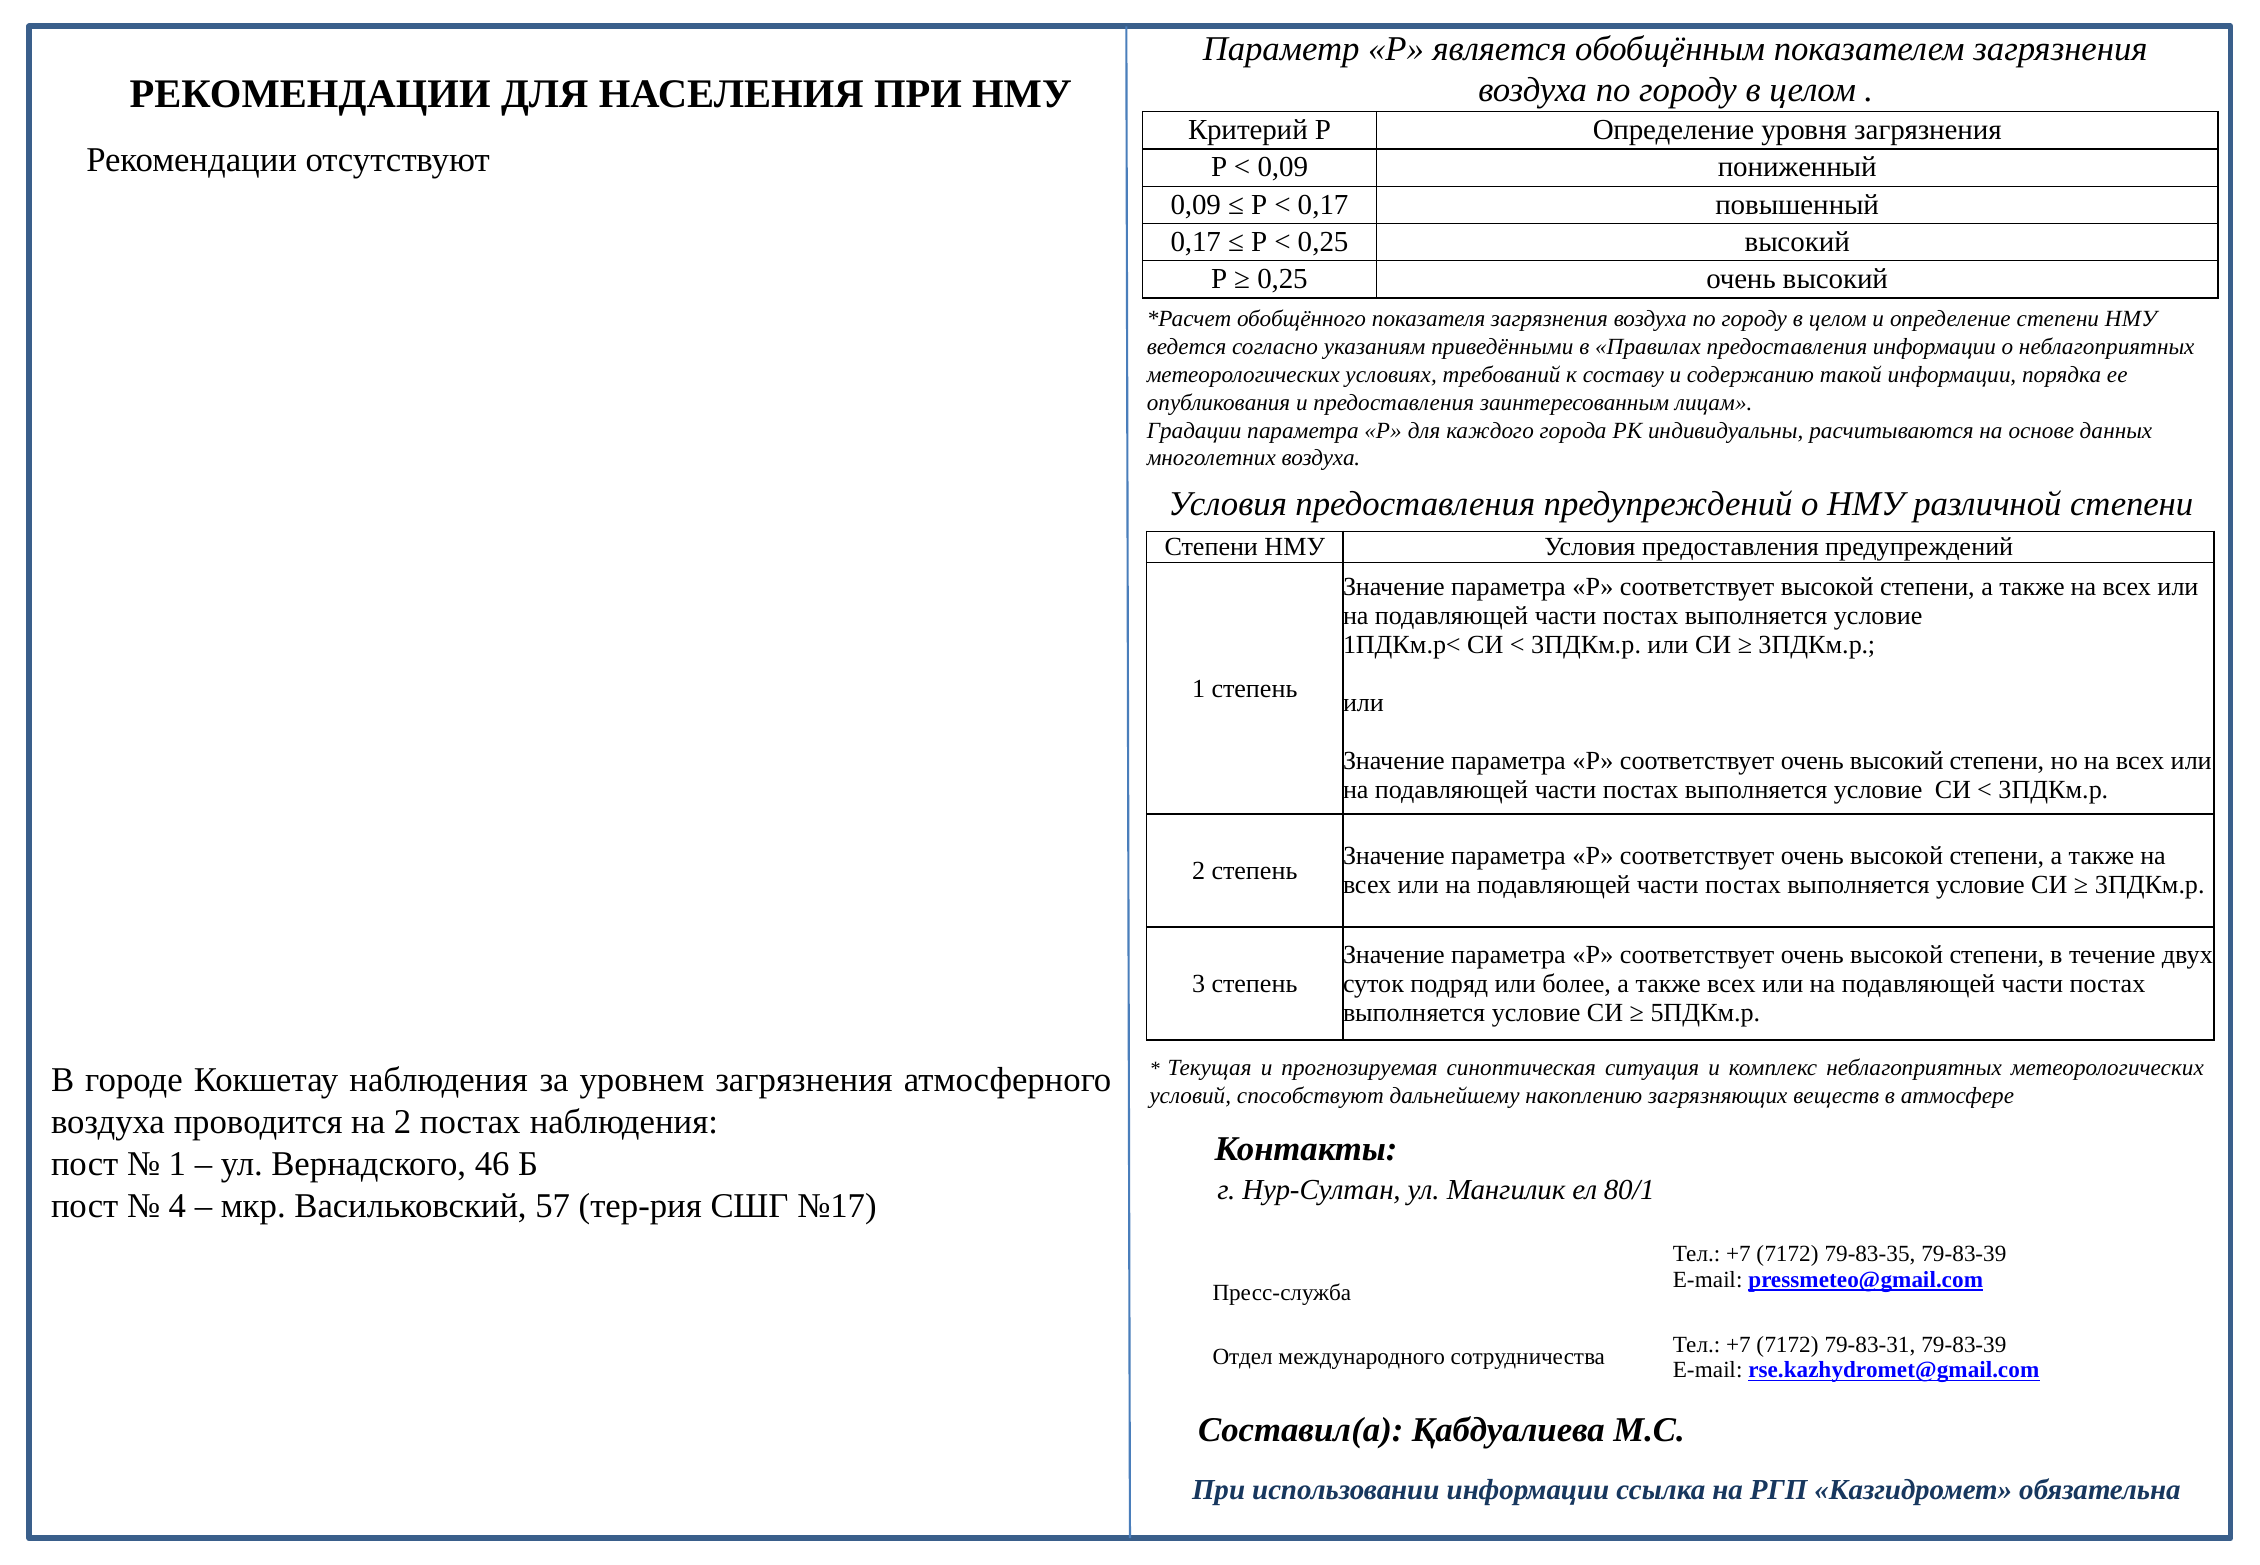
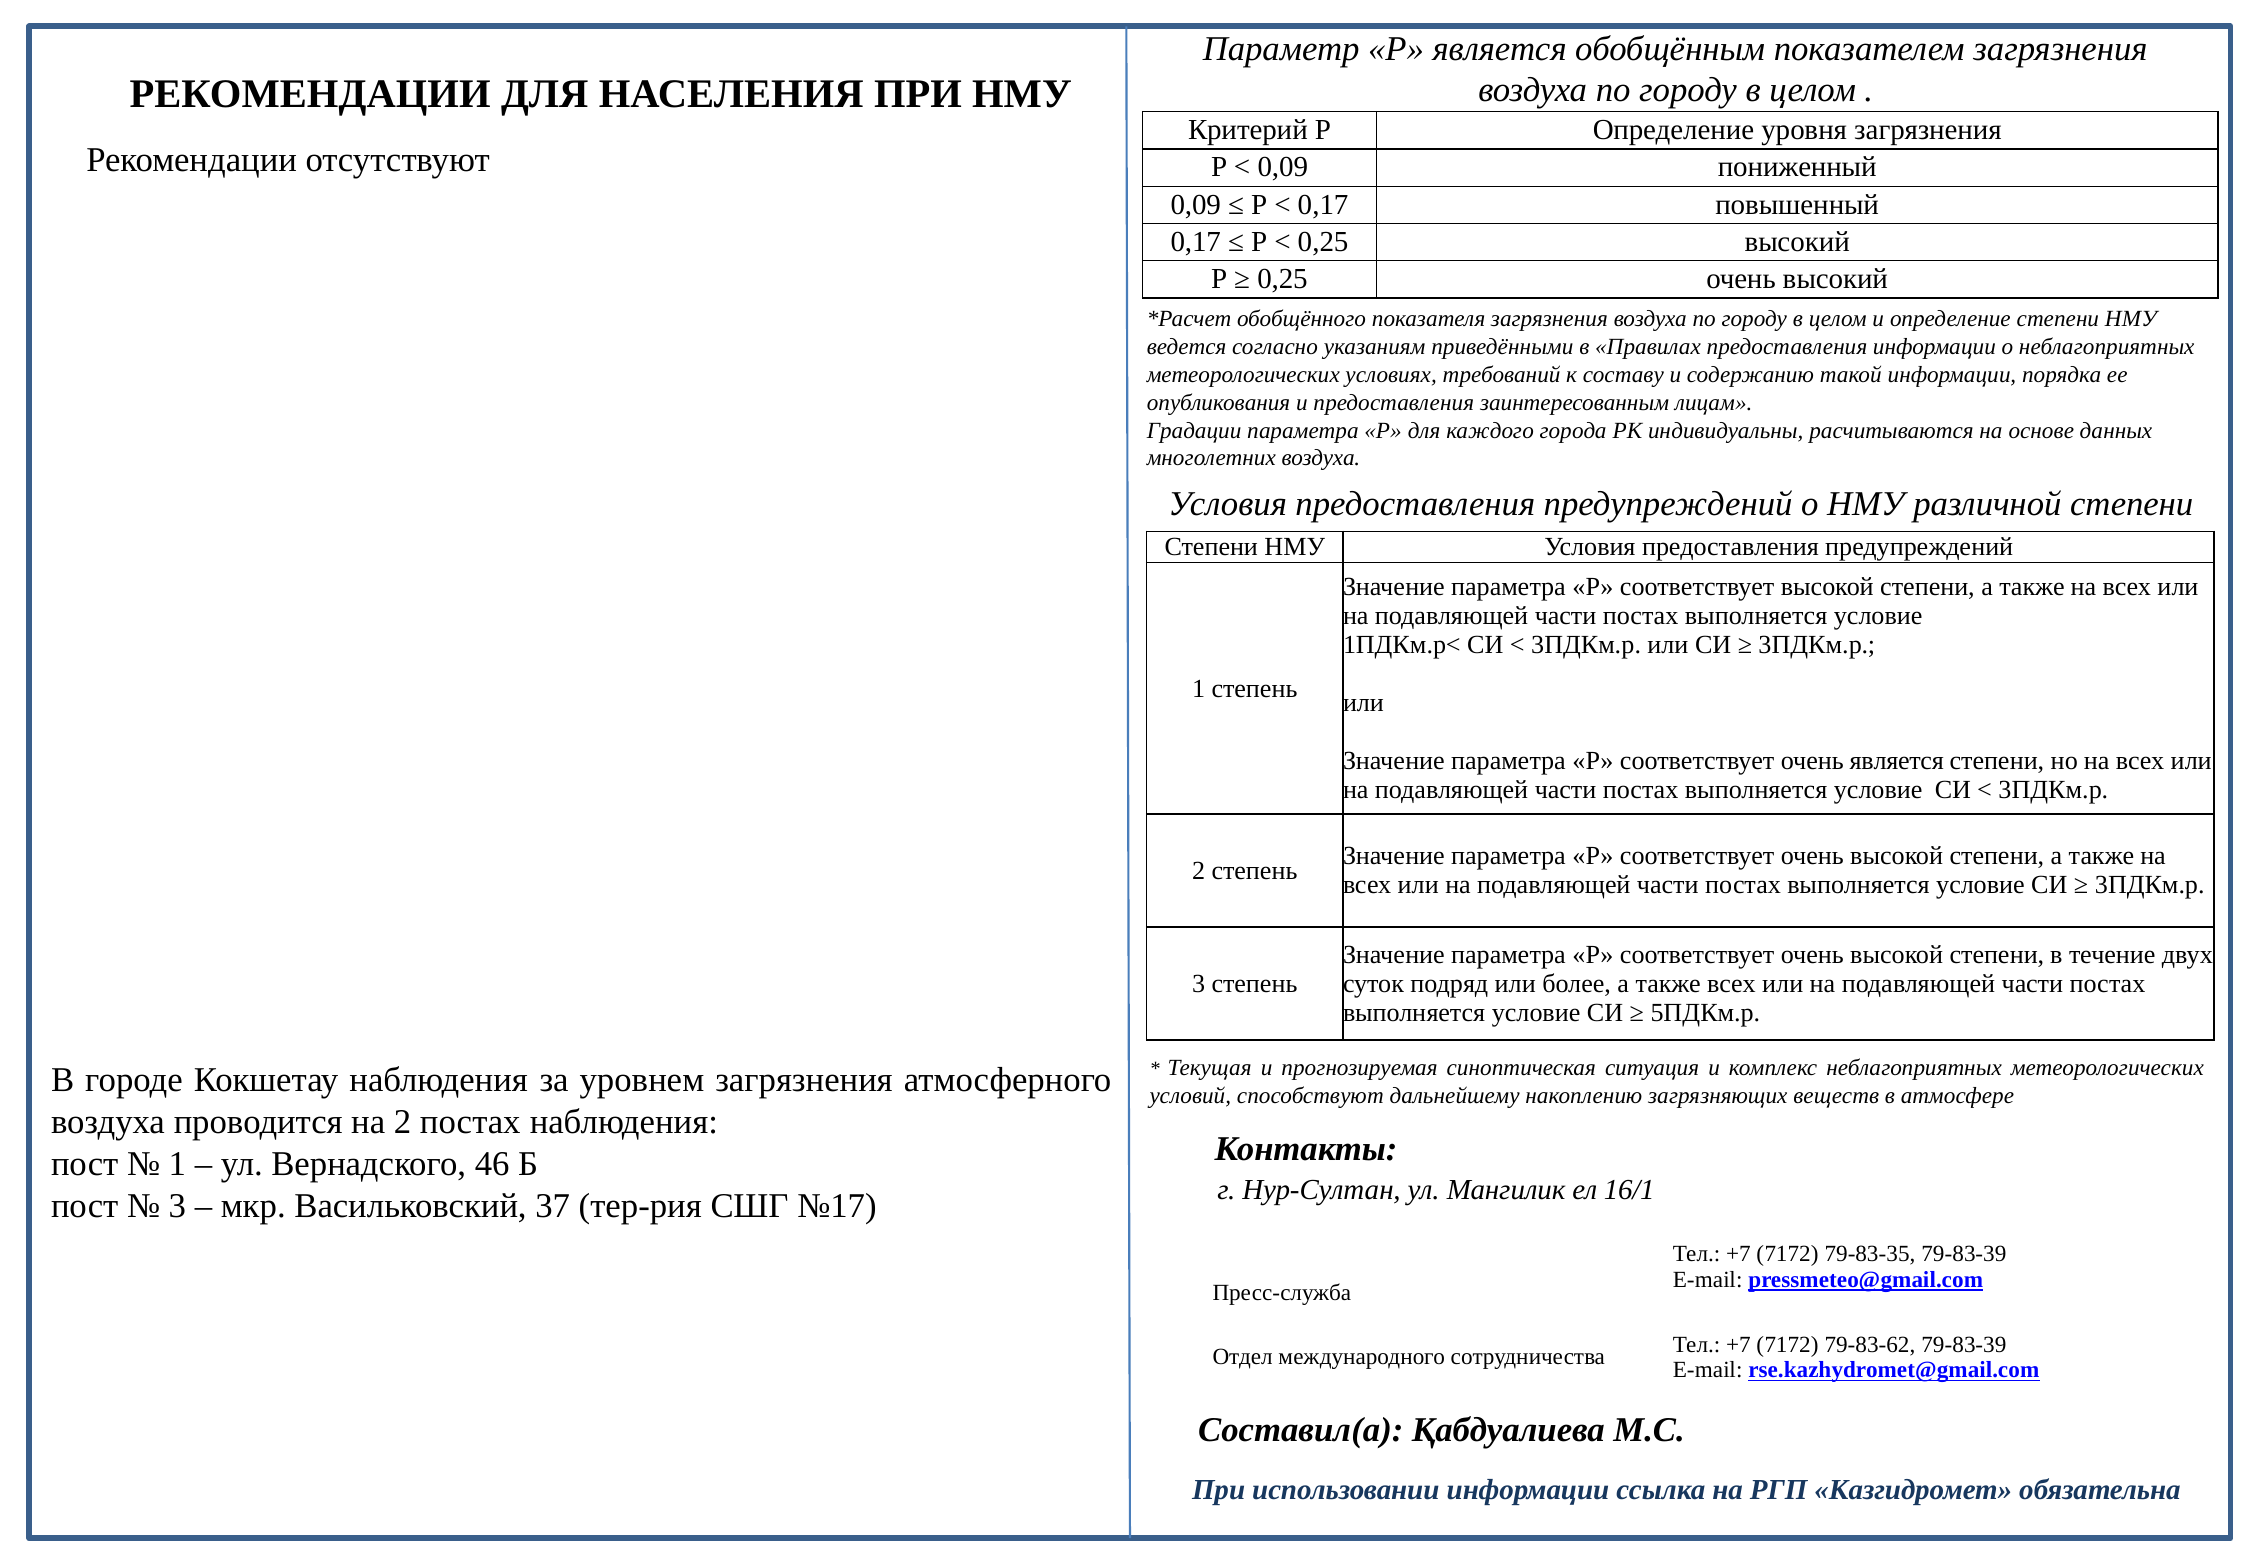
соответствует очень высокий: высокий -> является (1897, 761)
80/1: 80/1 -> 16/1 (1629, 1189)
4: 4 -> 3 (177, 1205)
57: 57 -> 37 (553, 1205)
79-83-31: 79-83-31 -> 79-83-62 (1870, 1344)
